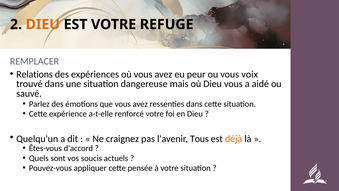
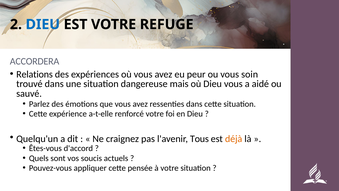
DIEU colour: orange -> blue (43, 24)
REMPLACER: REMPLACER -> ACCORDERA (35, 61)
voix: voix -> soin (250, 74)
